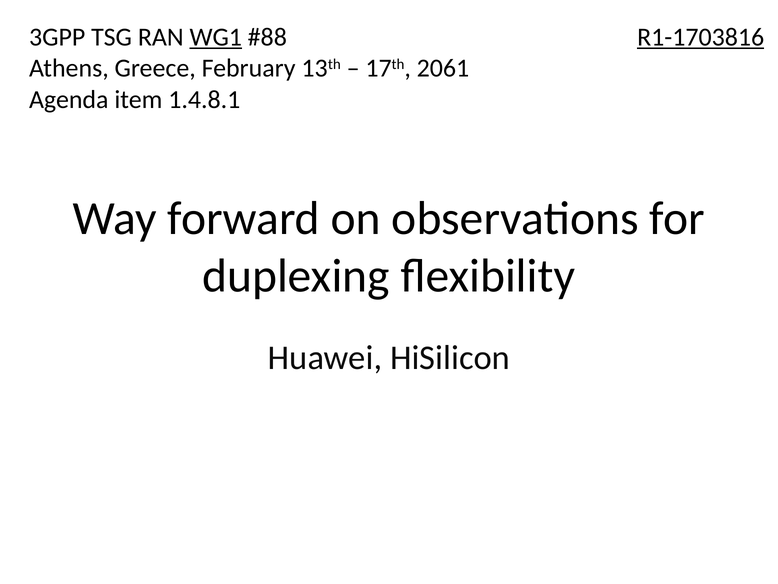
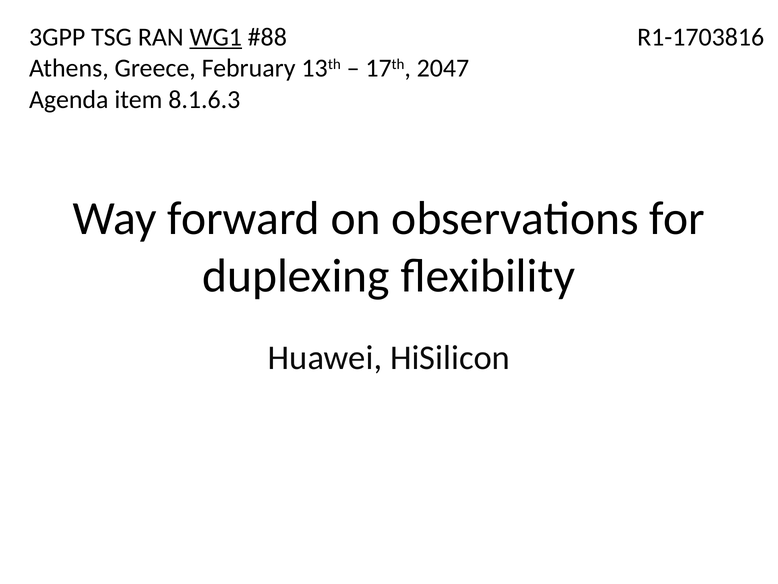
R1-1703816 underline: present -> none (701, 37)
2061: 2061 -> 2047 (443, 68)
1.4.8.1: 1.4.8.1 -> 8.1.6.3 (204, 99)
